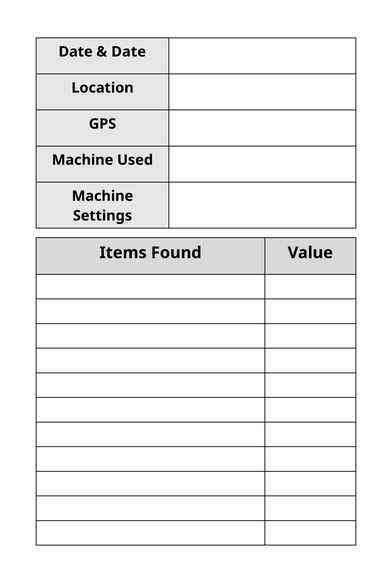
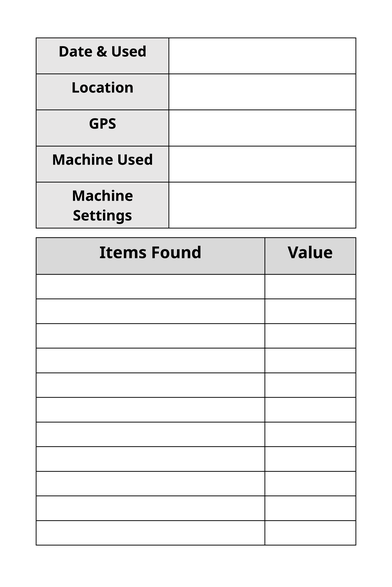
Date: Date -> Used (129, 52)
